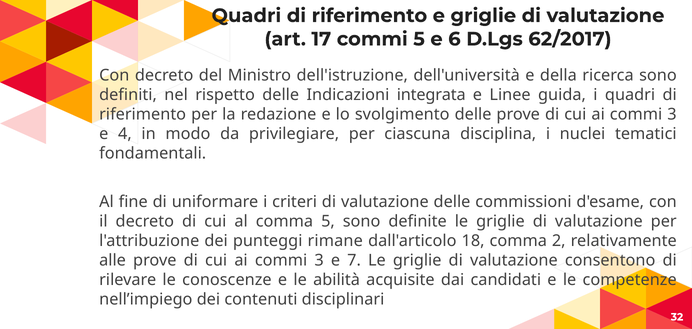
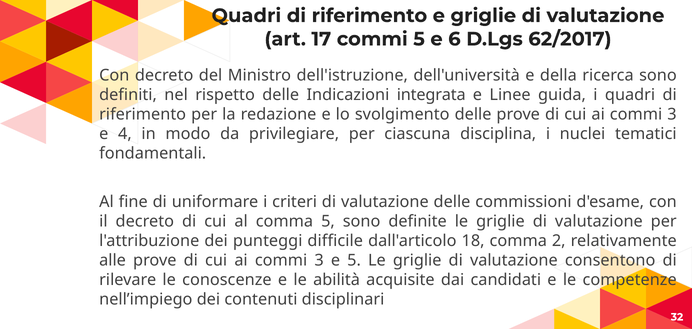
rimane: rimane -> difficile (335, 241)
e 7: 7 -> 5 (354, 261)
